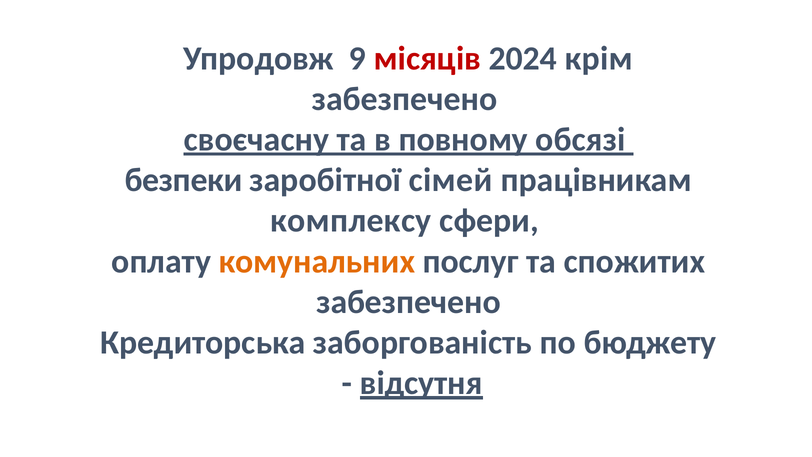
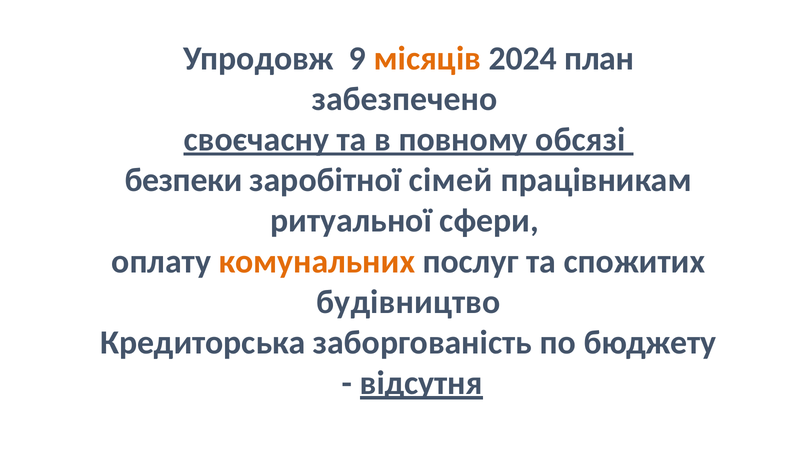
місяців colour: red -> orange (427, 58)
крім: крім -> план (599, 58)
комплексу: комплексу -> ритуальної (351, 221)
забезпечено: забезпечено -> будівництво (408, 302)
